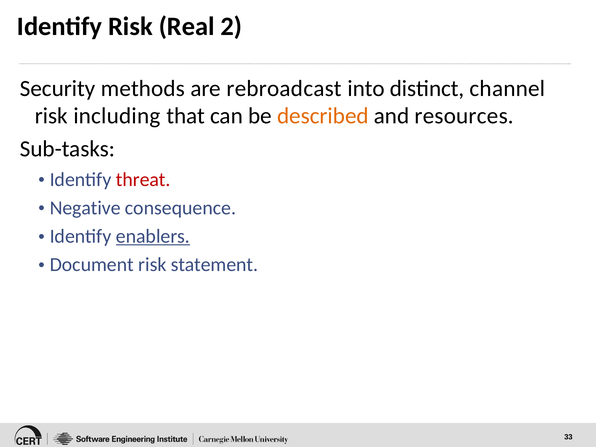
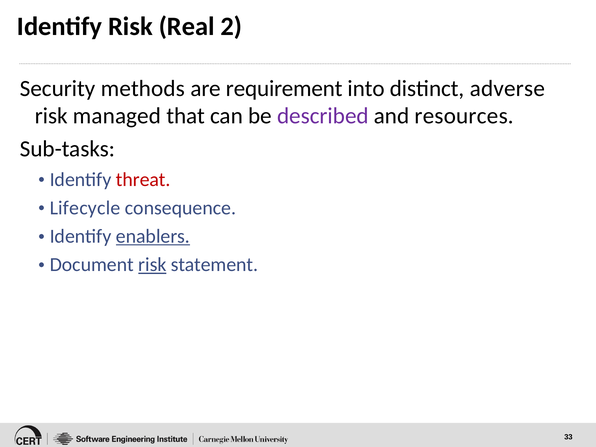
rebroadcast: rebroadcast -> requirement (284, 89)
channel: channel -> adverse (507, 89)
including: including -> managed (117, 116)
described colour: orange -> purple (323, 116)
Negative: Negative -> Lifecycle (85, 208)
risk underline: none -> present (152, 265)
